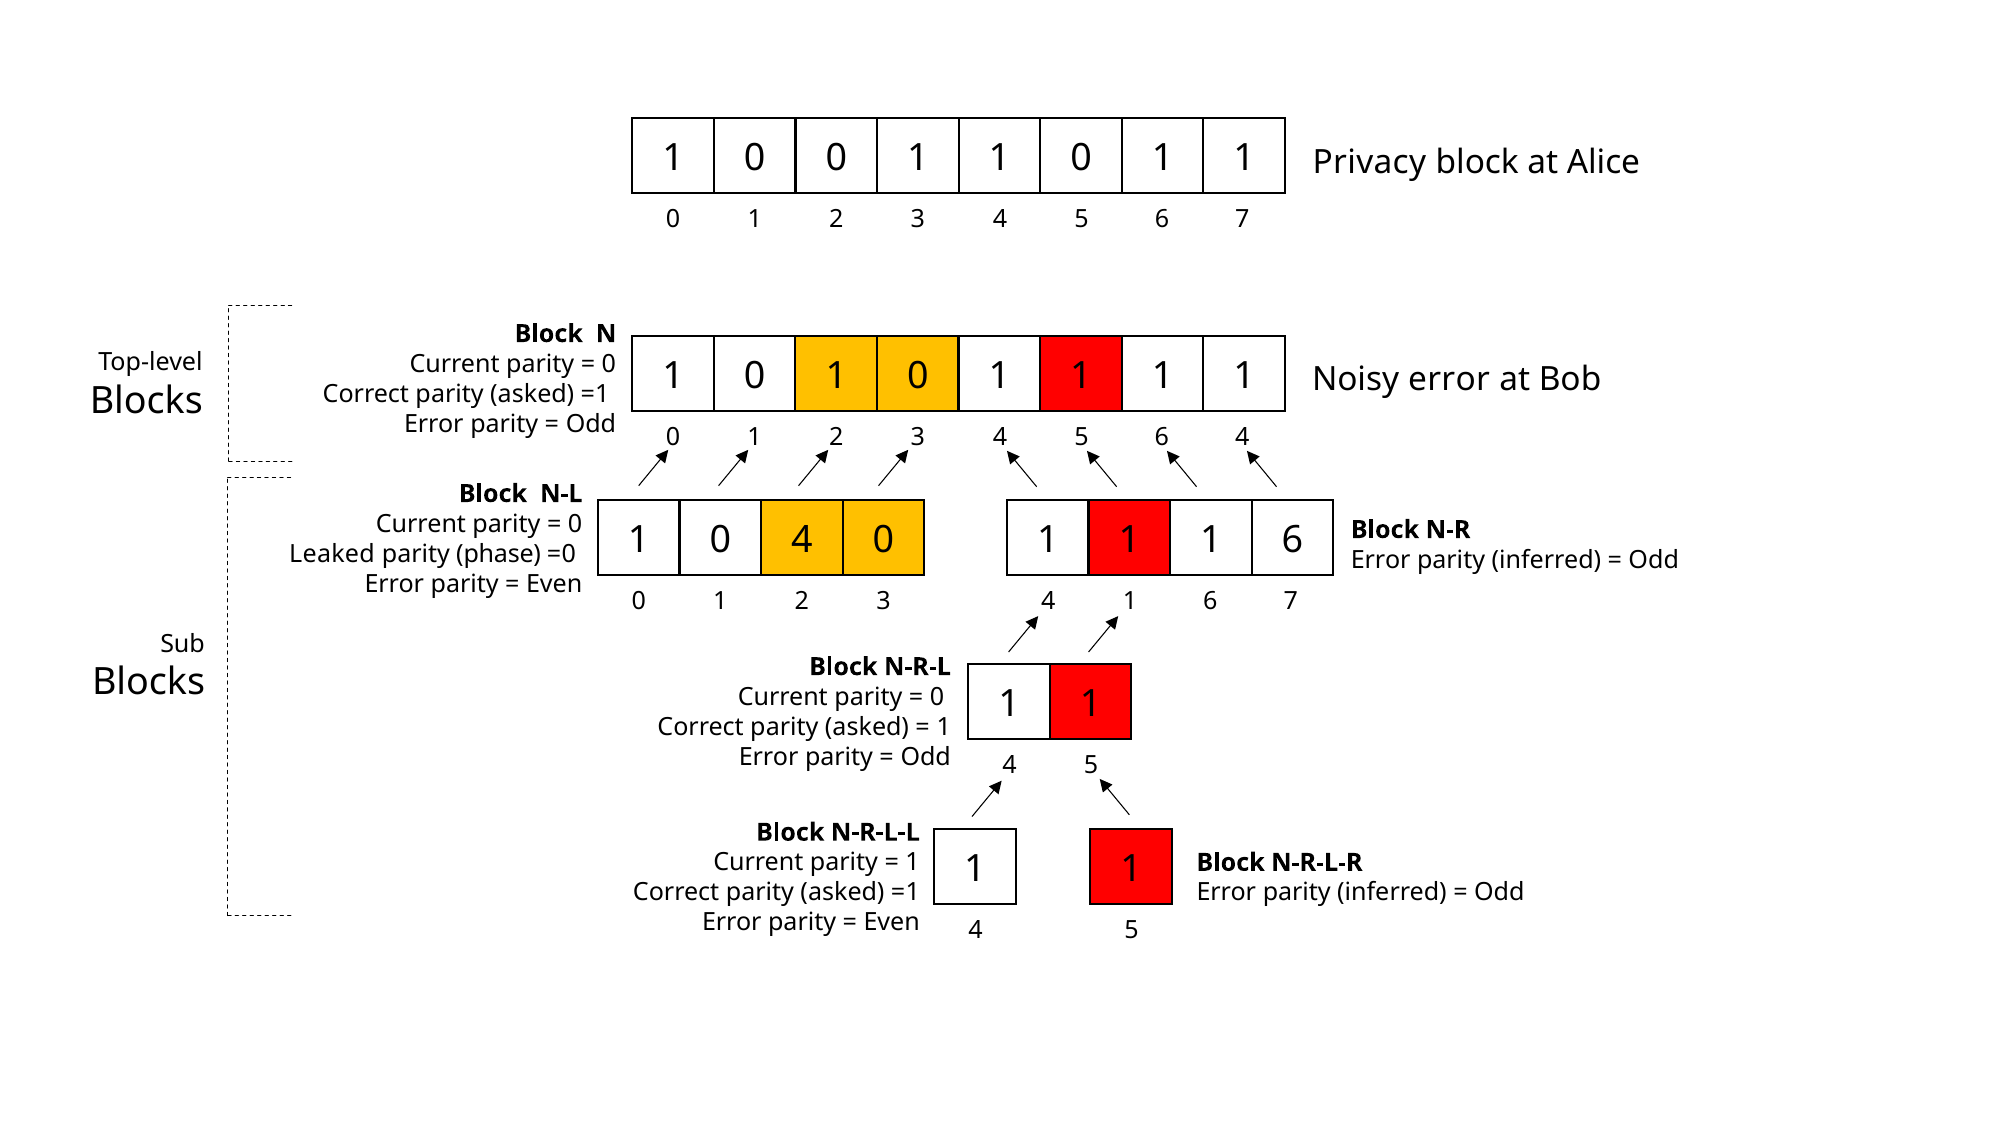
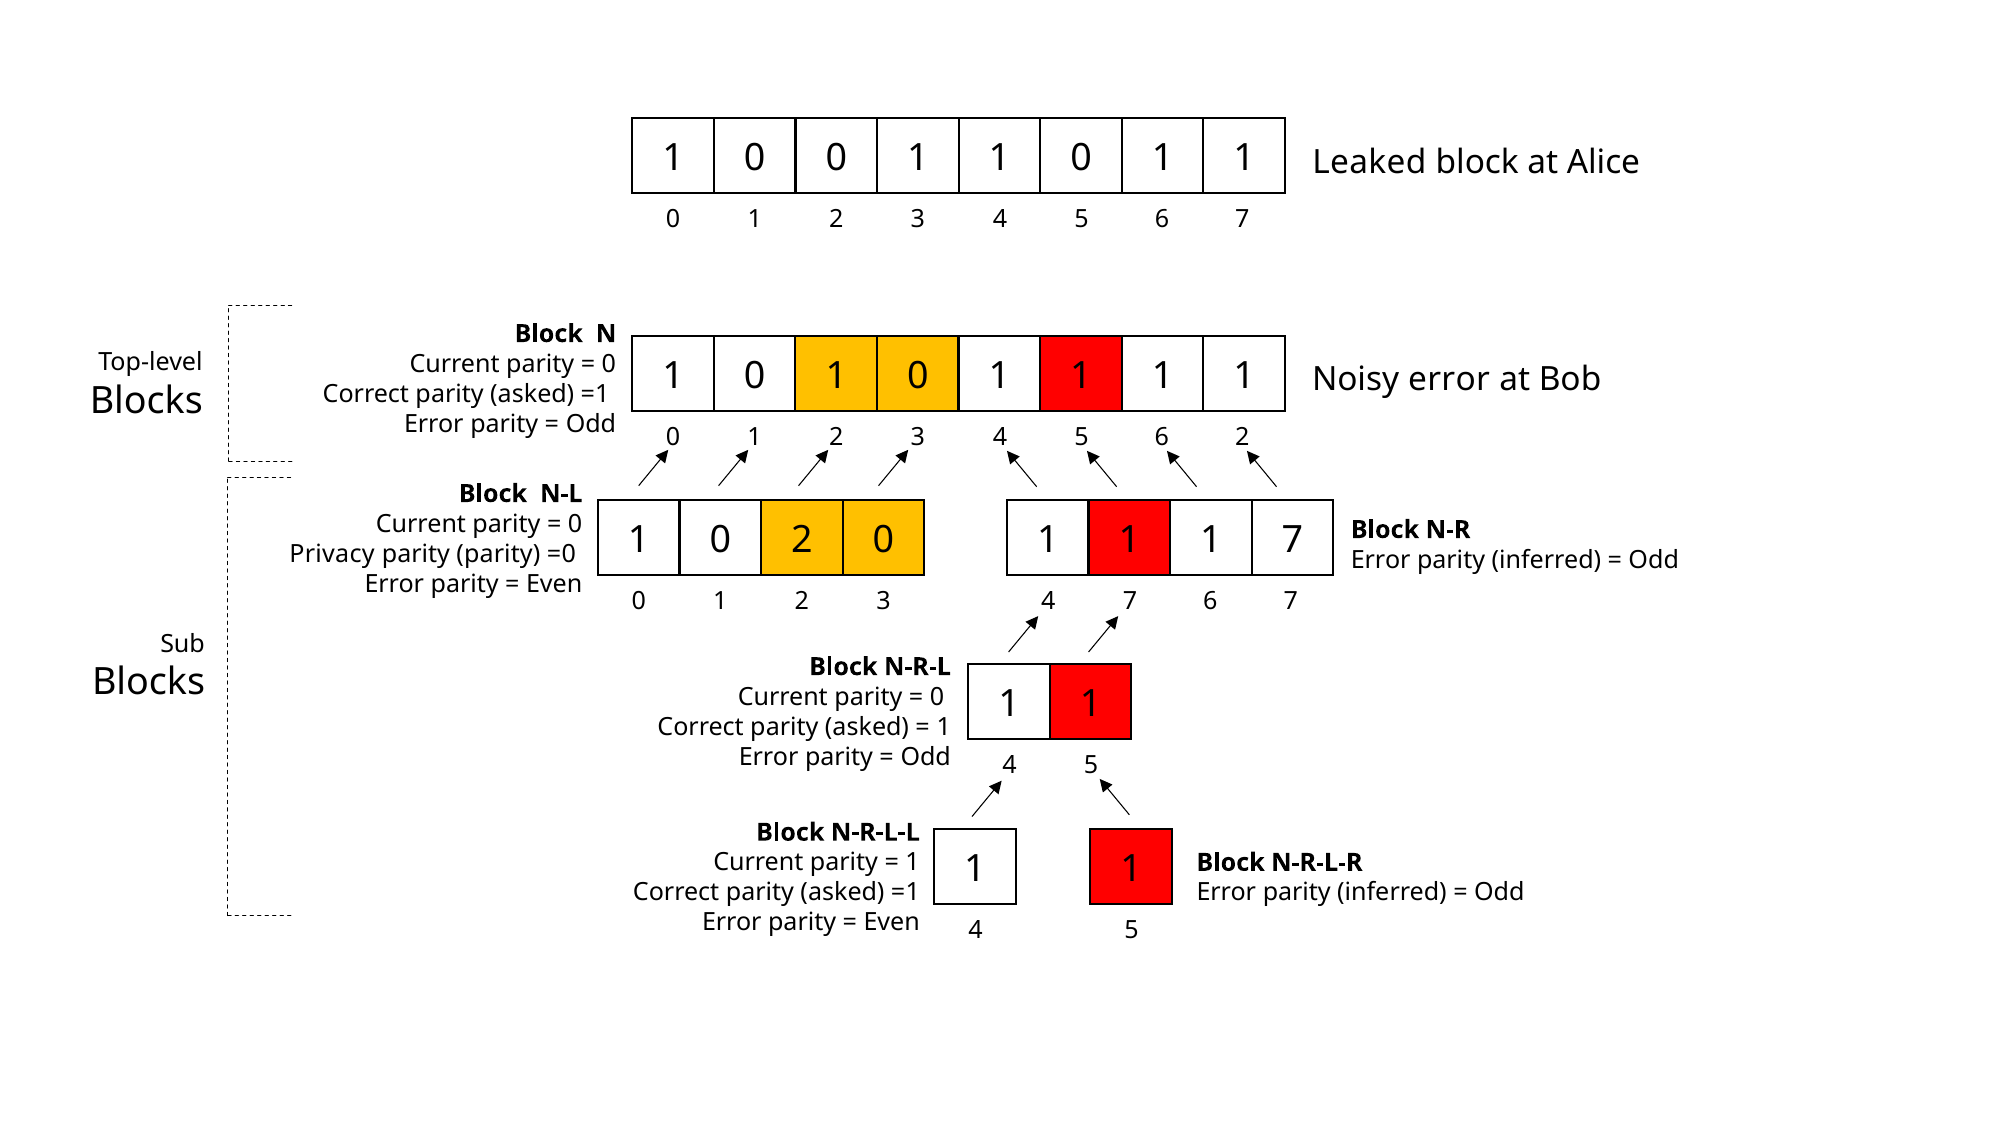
Privacy: Privacy -> Leaked (1369, 163)
6 4: 4 -> 2 (1242, 438)
0 4: 4 -> 2 (802, 540)
6: 6 -> 7 (1293, 540)
Leaked: Leaked -> Privacy (332, 554)
parity phase: phase -> parity (498, 554)
1: 1 -> 7 (1130, 601)
